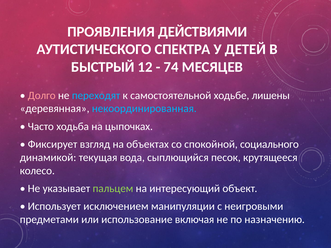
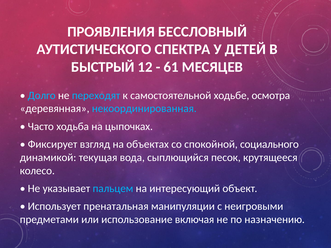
ДЕЙСТВИЯМИ: ДЕЙСТВИЯМИ -> БЕССЛОВНЫЙ (203, 32)
74: 74 -> 61 (171, 67)
Долго colour: pink -> light blue (42, 95)
лишены: лишены -> осмотра (271, 95)
пальцем colour: light green -> light blue (113, 189)
исключением: исключением -> пренатальная (116, 207)
